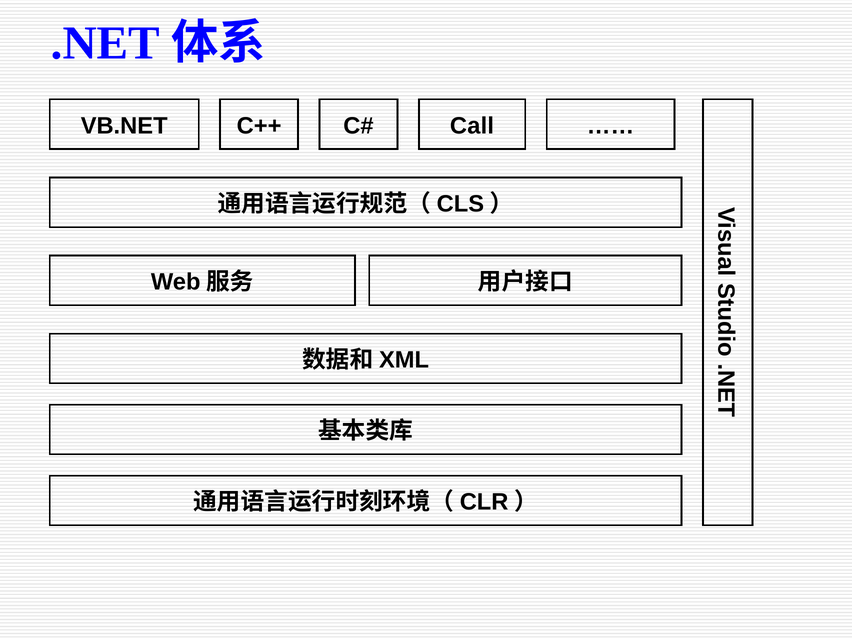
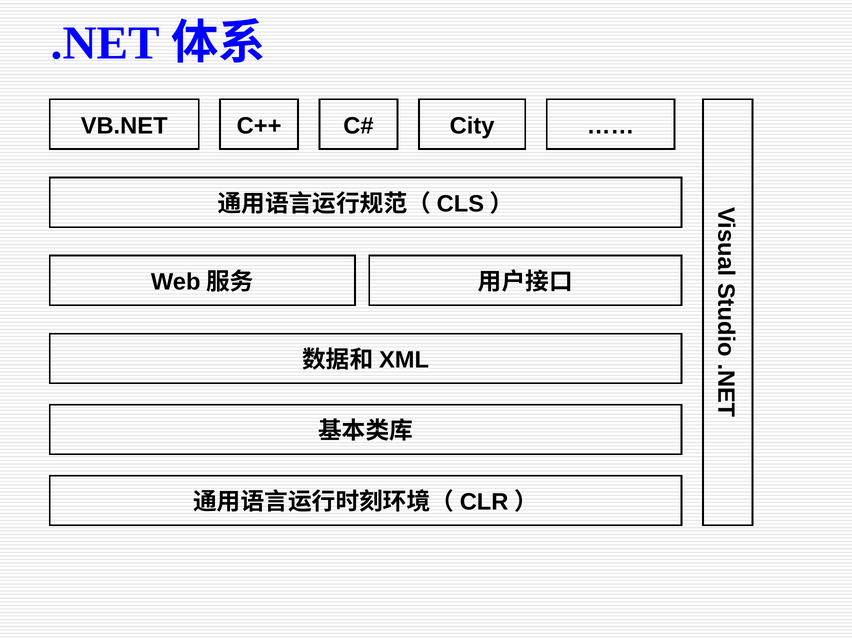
Call: Call -> City (472, 126)
